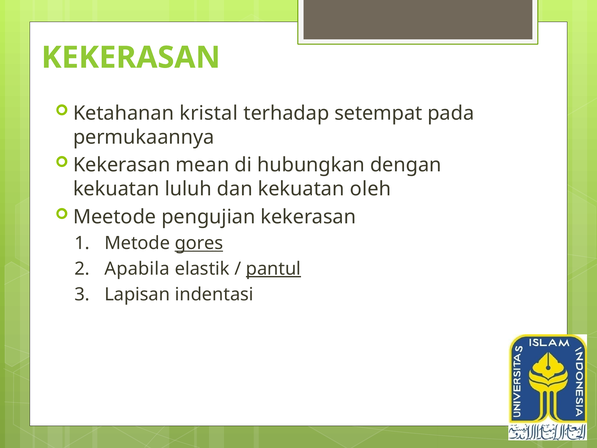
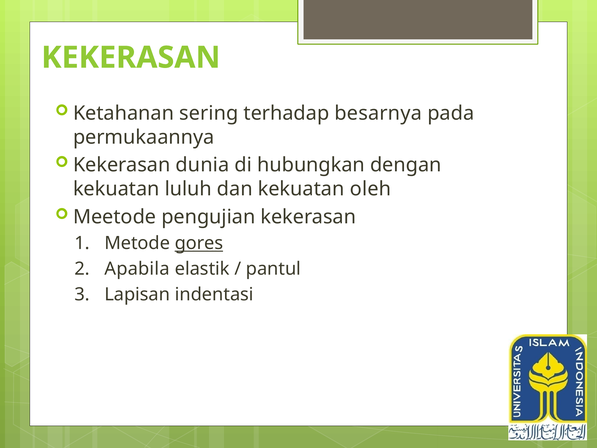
kristal: kristal -> sering (209, 113)
setempat: setempat -> besarnya (378, 113)
mean: mean -> dunia (202, 165)
pantul underline: present -> none (273, 269)
